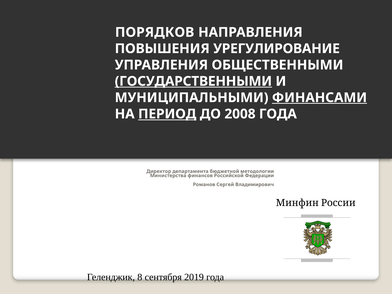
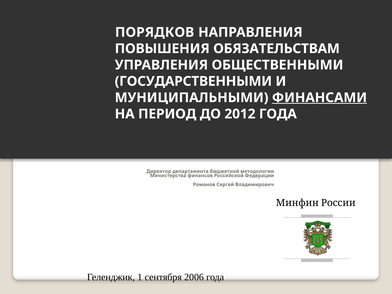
УРЕГУЛИРОВАНИЕ: УРЕГУЛИРОВАНИЕ -> ОБЯЗАТЕЛЬСТВАМ (277, 49)
ГОСУДАРСТВЕННЫМИ underline: present -> none (193, 81)
ПЕРИОД underline: present -> none (167, 114)
2008: 2008 -> 2012 (240, 114)
8: 8 -> 1 (140, 277)
2019: 2019 -> 2006 (194, 277)
